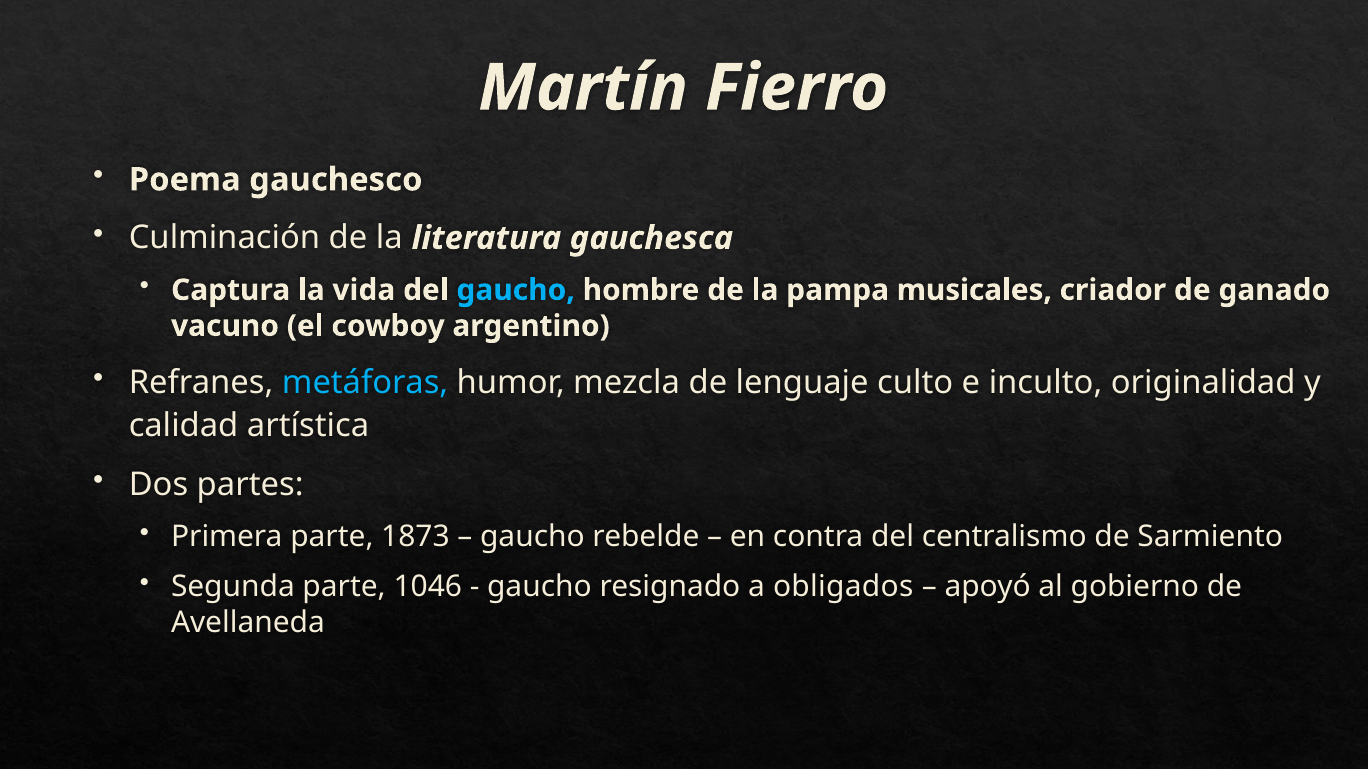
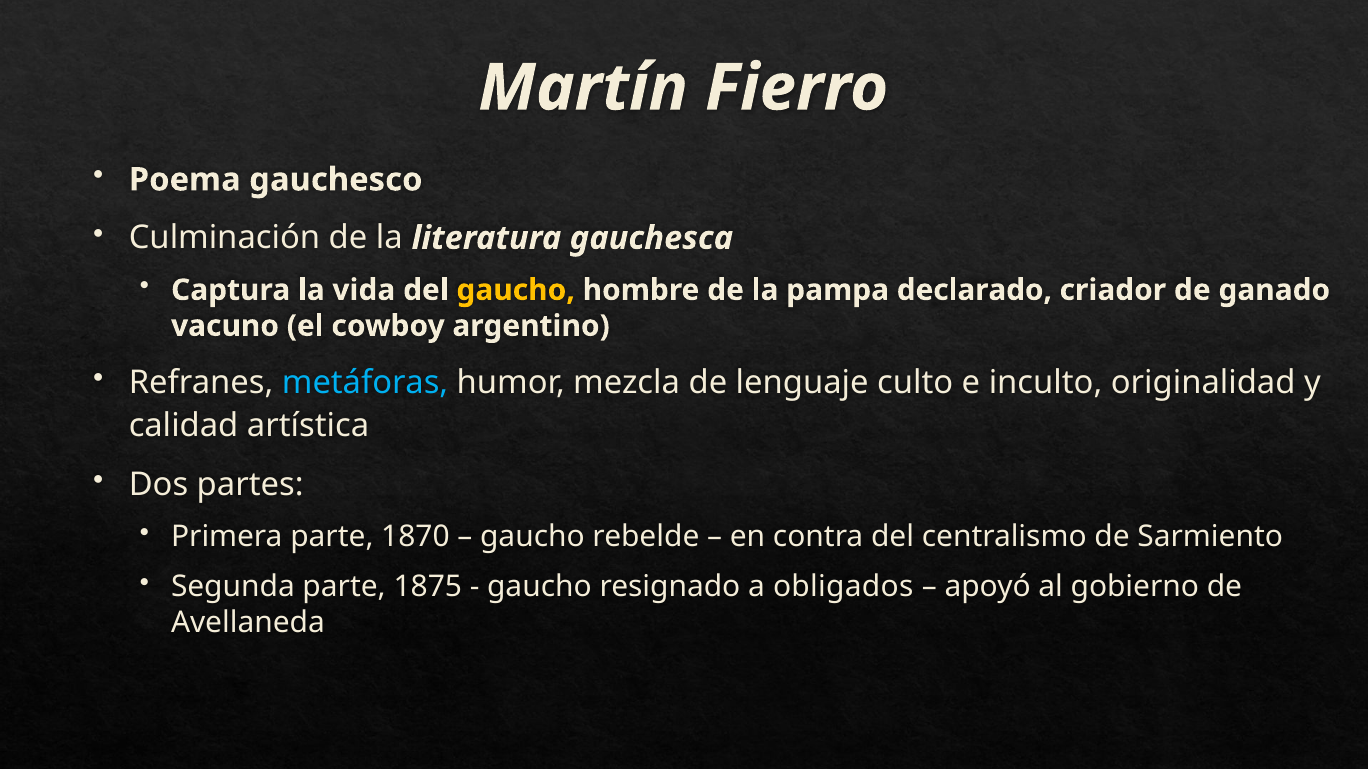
gaucho colour: light blue -> yellow (516, 290)
musicales: musicales -> declarado (974, 290)
1873: 1873 -> 1870 (415, 537)
1046: 1046 -> 1875 (428, 587)
